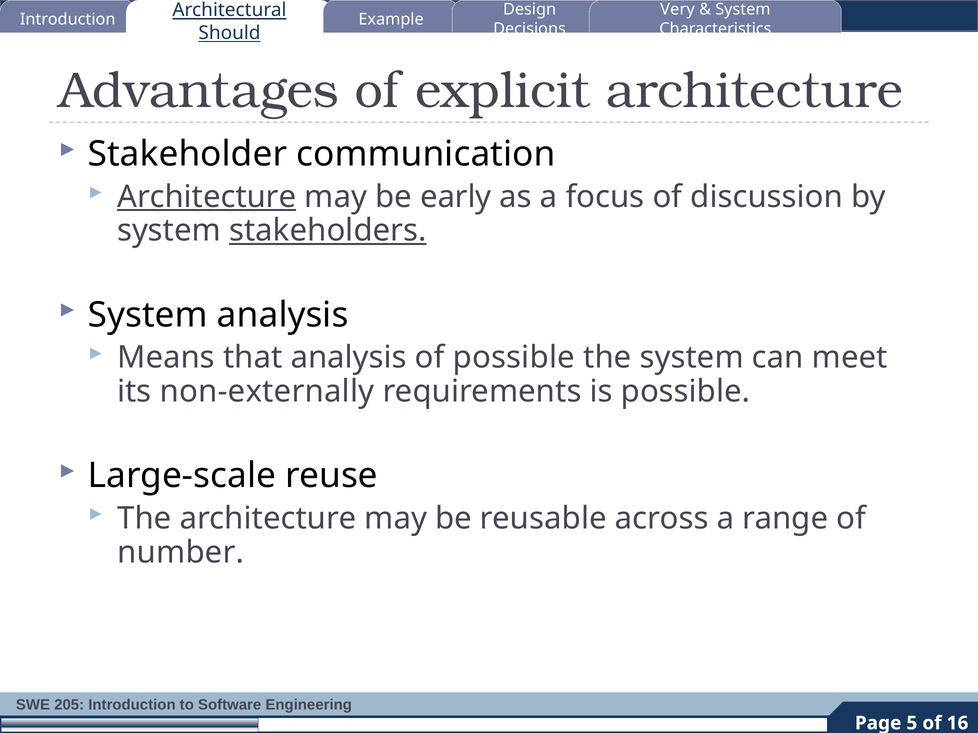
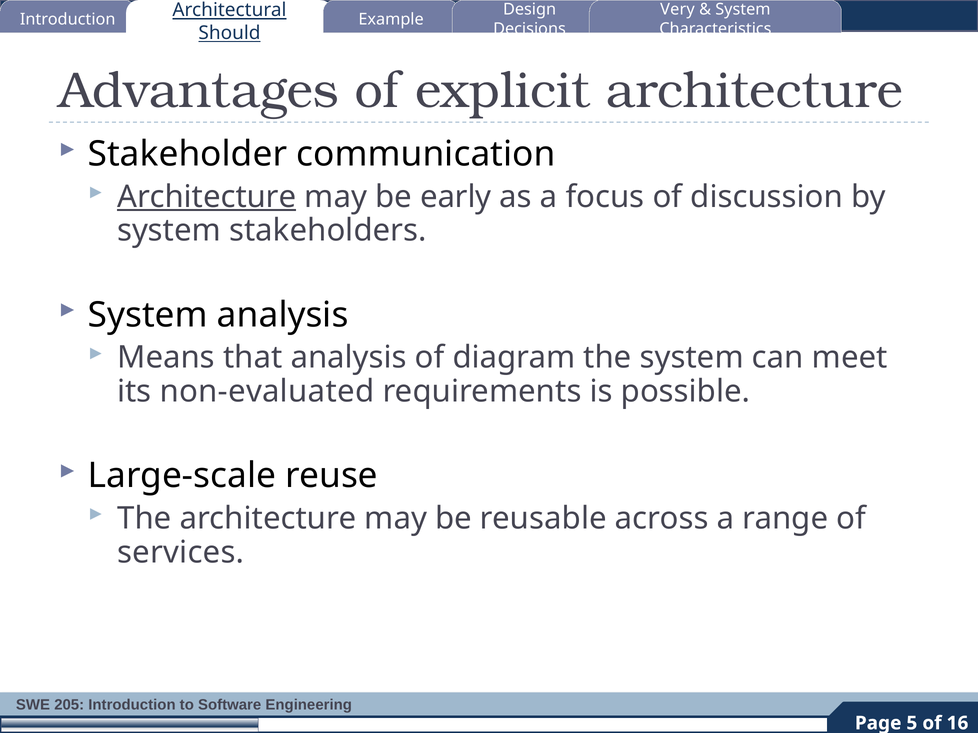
stakeholders underline: present -> none (328, 231)
of possible: possible -> diagram (514, 358)
non-externally: non-externally -> non-evaluated (267, 392)
number: number -> services (181, 553)
